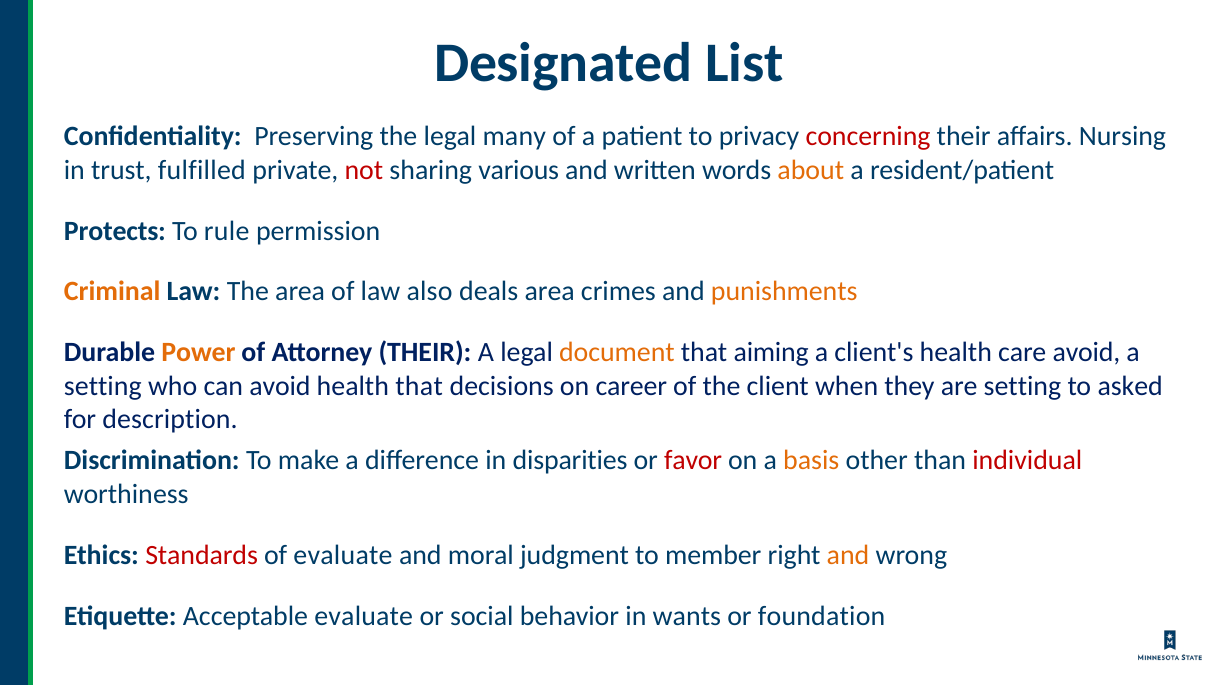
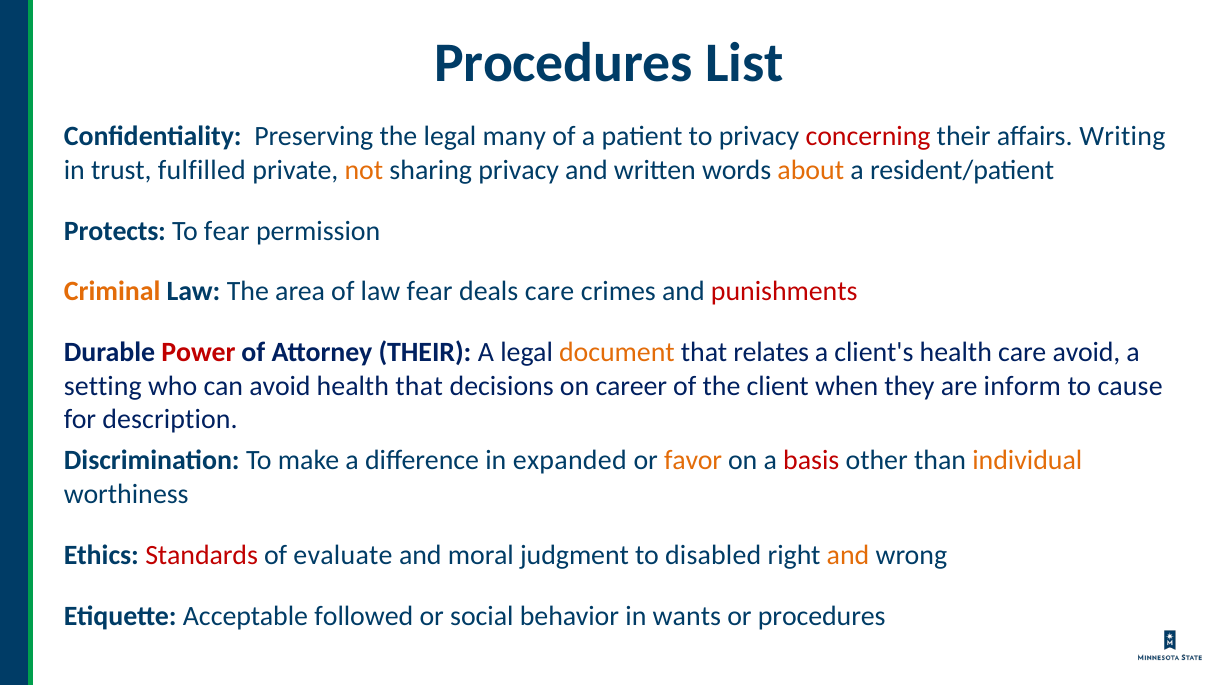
Designated: Designated -> Procedures (563, 63)
Nursing: Nursing -> Writing (1122, 136)
not colour: red -> orange (364, 170)
sharing various: various -> privacy (519, 170)
To rule: rule -> fear (227, 231)
law also: also -> fear (430, 292)
deals area: area -> care (550, 292)
punishments colour: orange -> red (784, 292)
Power colour: orange -> red (198, 353)
aiming: aiming -> relates (771, 353)
are setting: setting -> inform (1022, 386)
asked: asked -> cause (1130, 386)
disparities: disparities -> expanded (570, 461)
favor colour: red -> orange (693, 461)
basis colour: orange -> red (811, 461)
individual colour: red -> orange (1027, 461)
member: member -> disabled (713, 555)
Acceptable evaluate: evaluate -> followed (364, 616)
or foundation: foundation -> procedures (822, 616)
